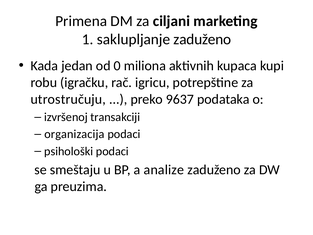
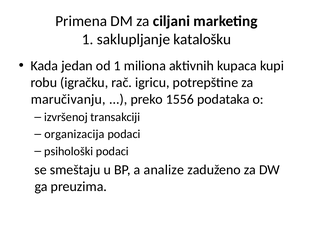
saklupljanje zaduženo: zaduženo -> katalošku (202, 39)
od 0: 0 -> 1 (117, 66)
utrostručuju: utrostručuju -> maručivanju (68, 99)
9637: 9637 -> 1556 (180, 99)
